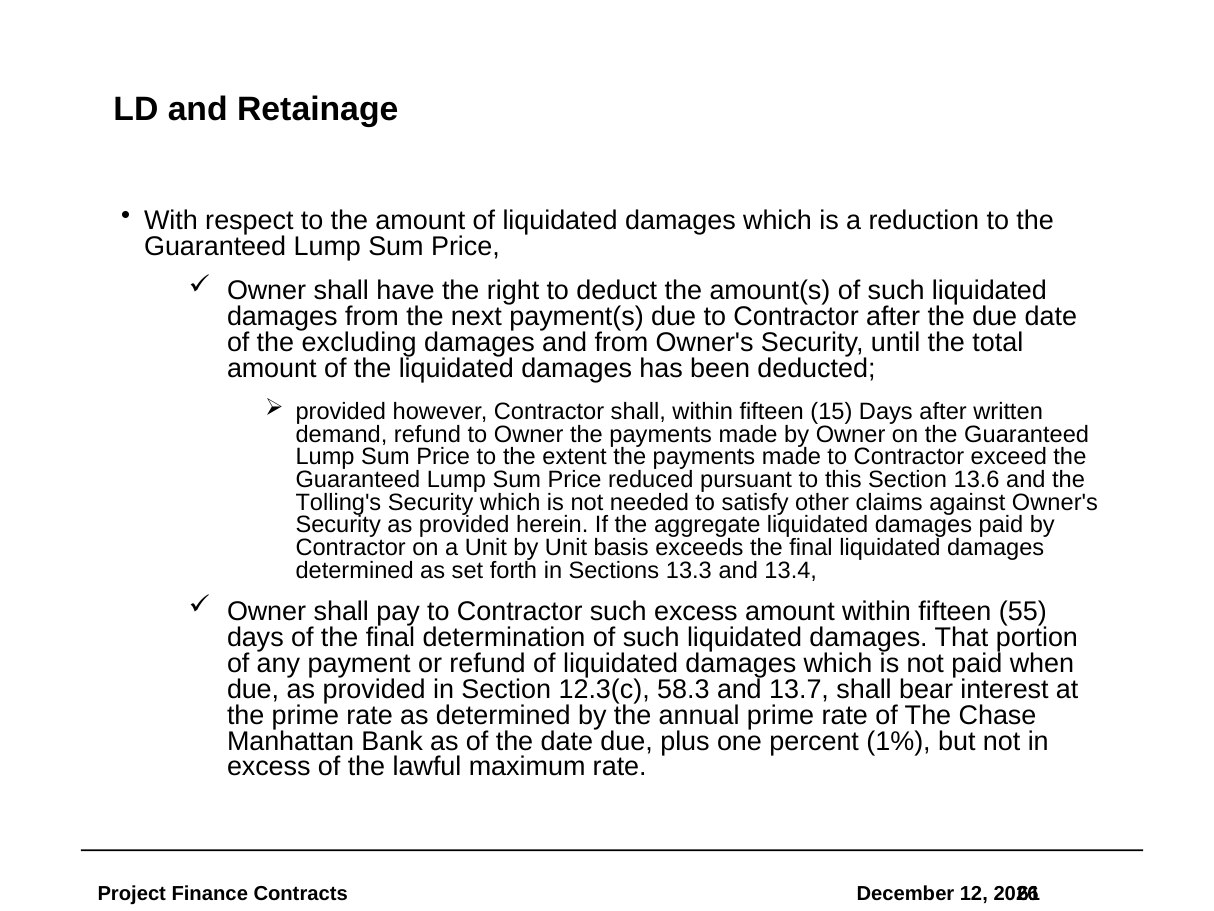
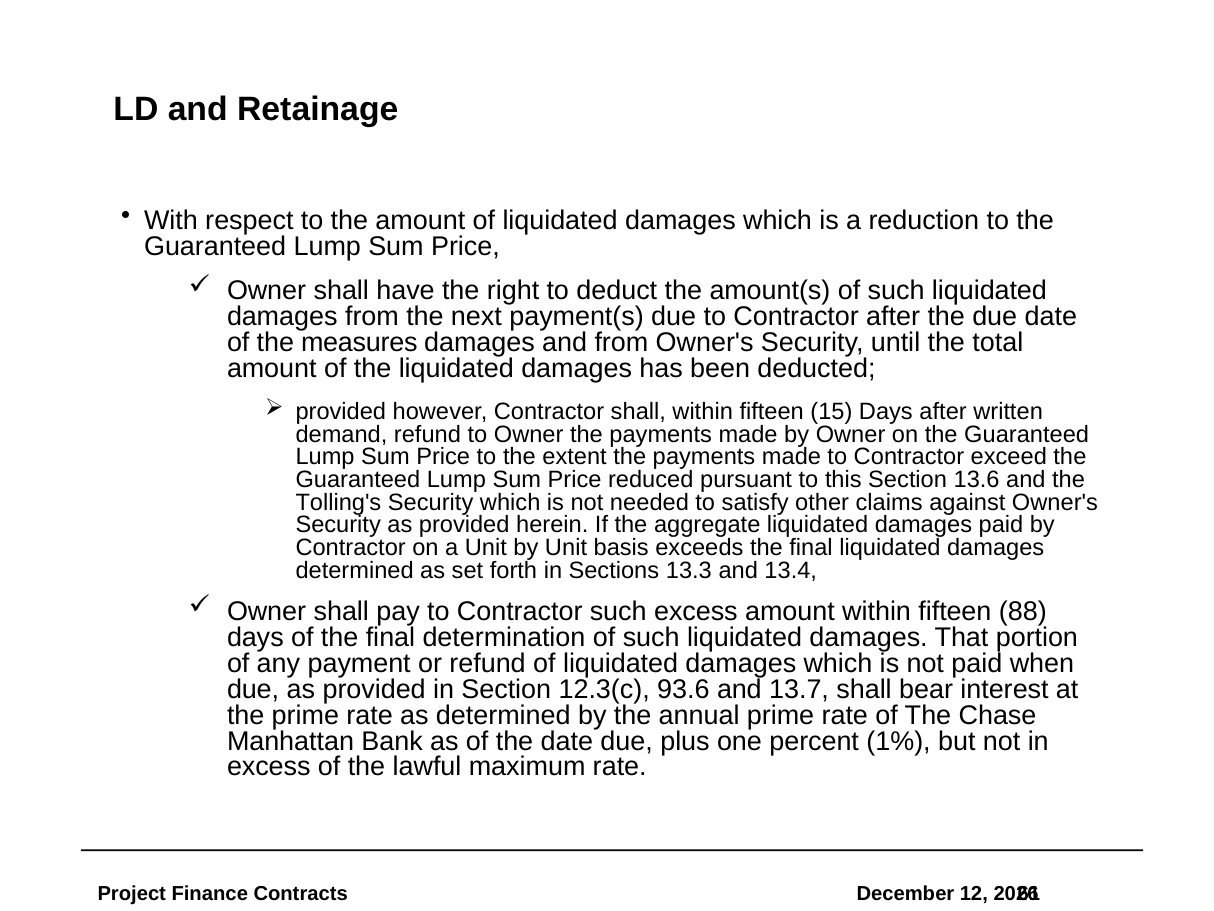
excluding: excluding -> measures (359, 343)
55: 55 -> 88 (1023, 611)
58.3: 58.3 -> 93.6 (683, 689)
